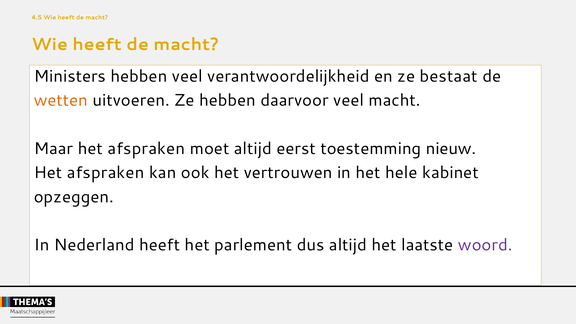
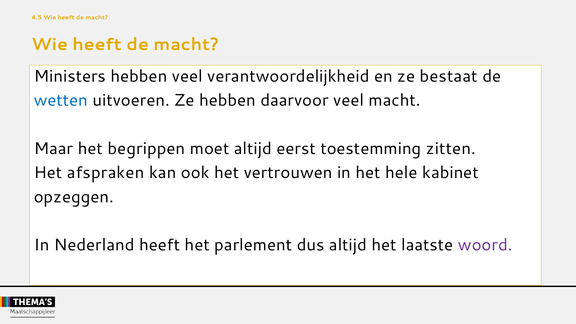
wetten colour: orange -> blue (61, 100)
Maar het afspraken: afspraken -> begrippen (146, 149)
nieuw: nieuw -> zitten (451, 149)
